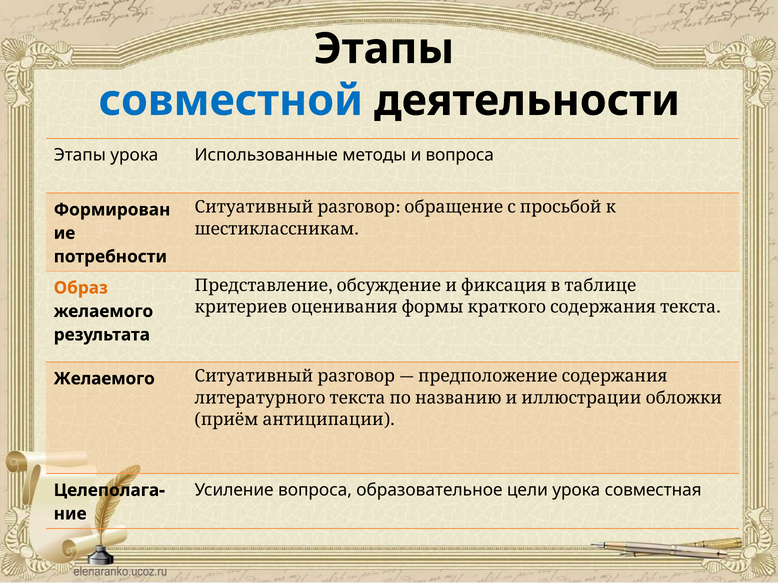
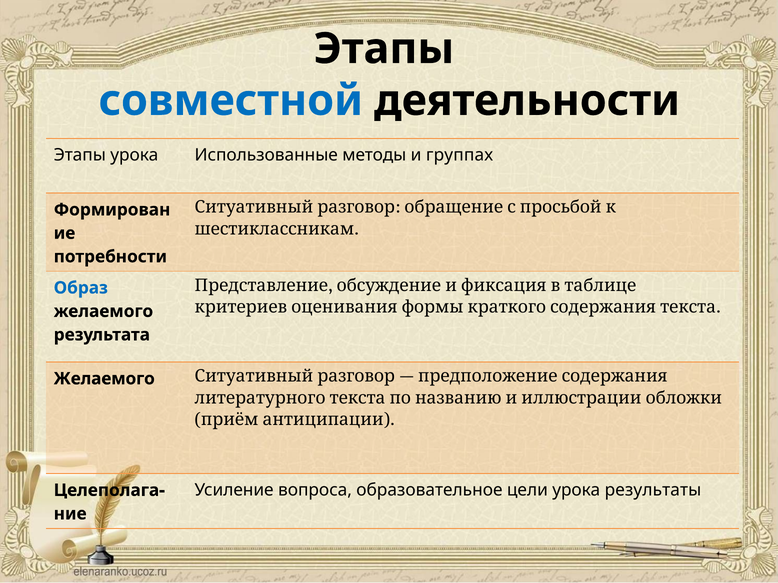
и вопроса: вопроса -> группах (460, 155)
Образ colour: orange -> blue (81, 288)
совместная: совместная -> результаты (653, 491)
